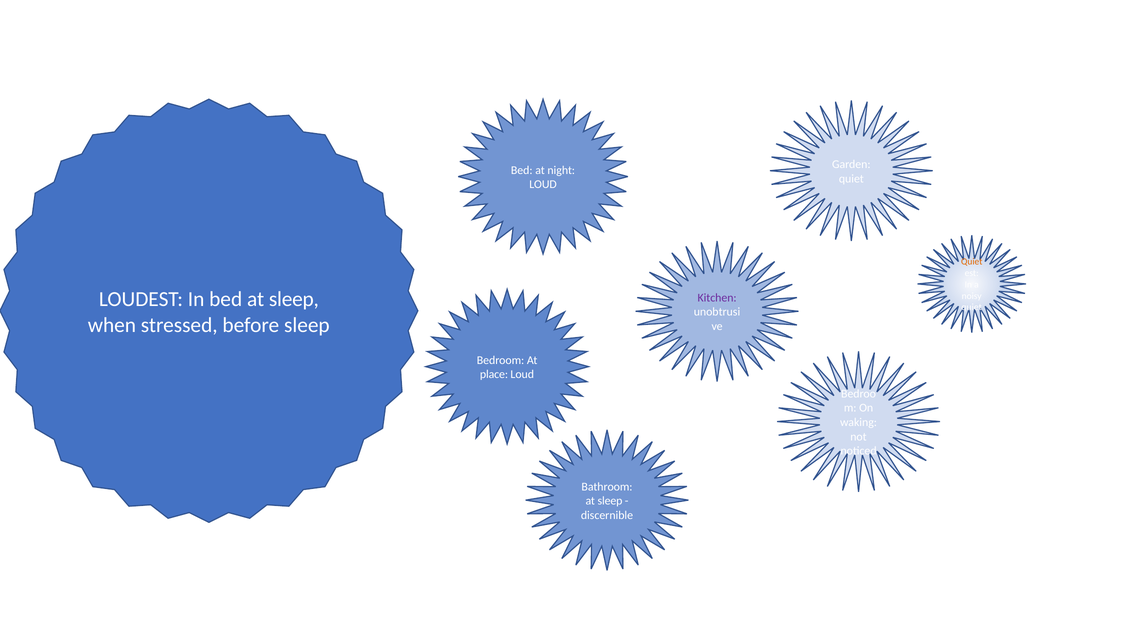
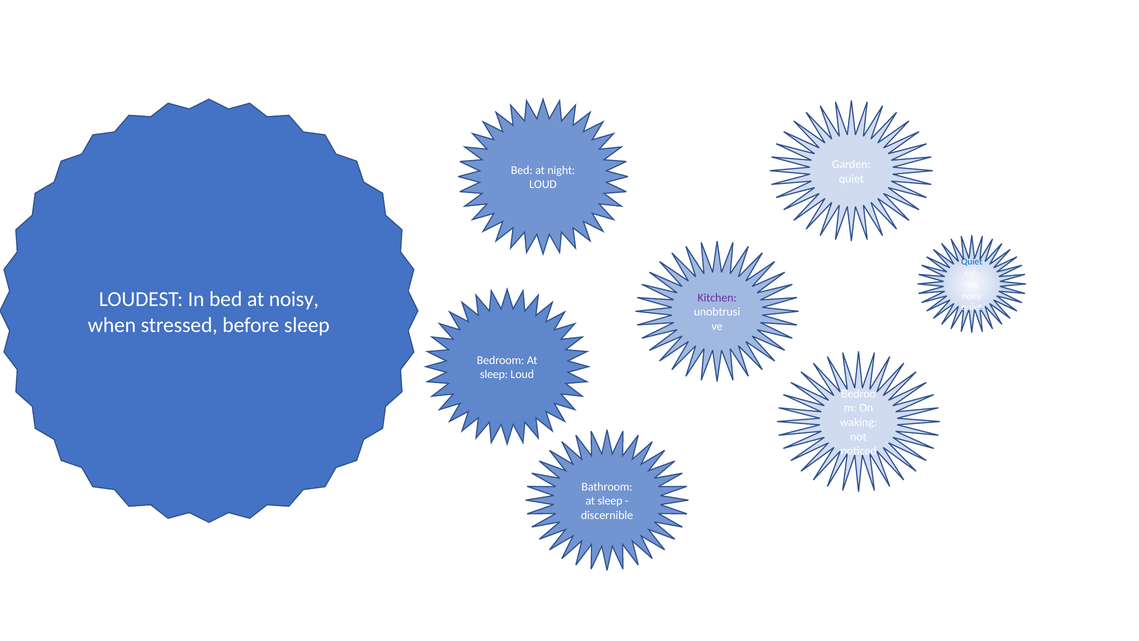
Quiet colour: orange -> blue (972, 262)
bed at sleep: sleep -> noisy (294, 299)
place: place -> sleep (494, 374)
